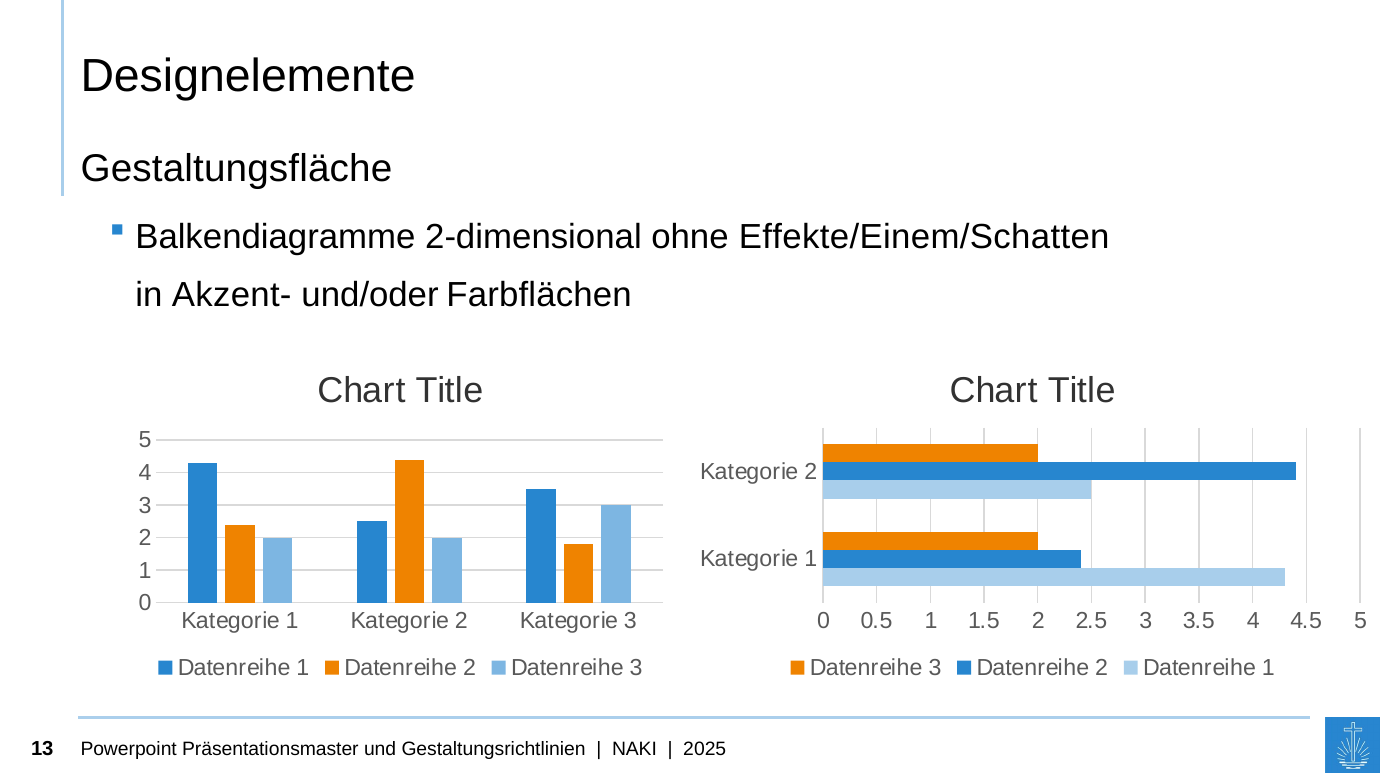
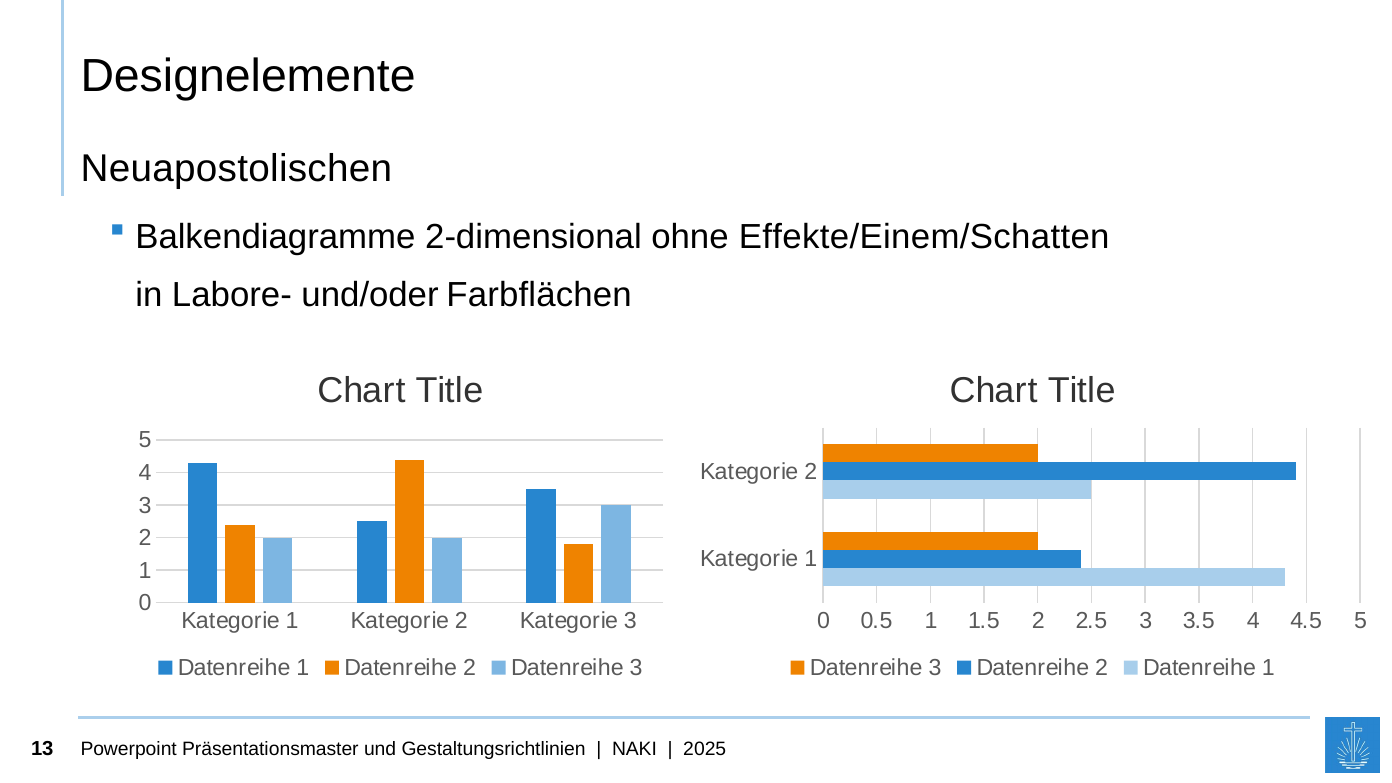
Gestaltungsfläche: Gestaltungsfläche -> Neuapostolischen (236, 168)
Akzent-: Akzent- -> Labore- (232, 296)
